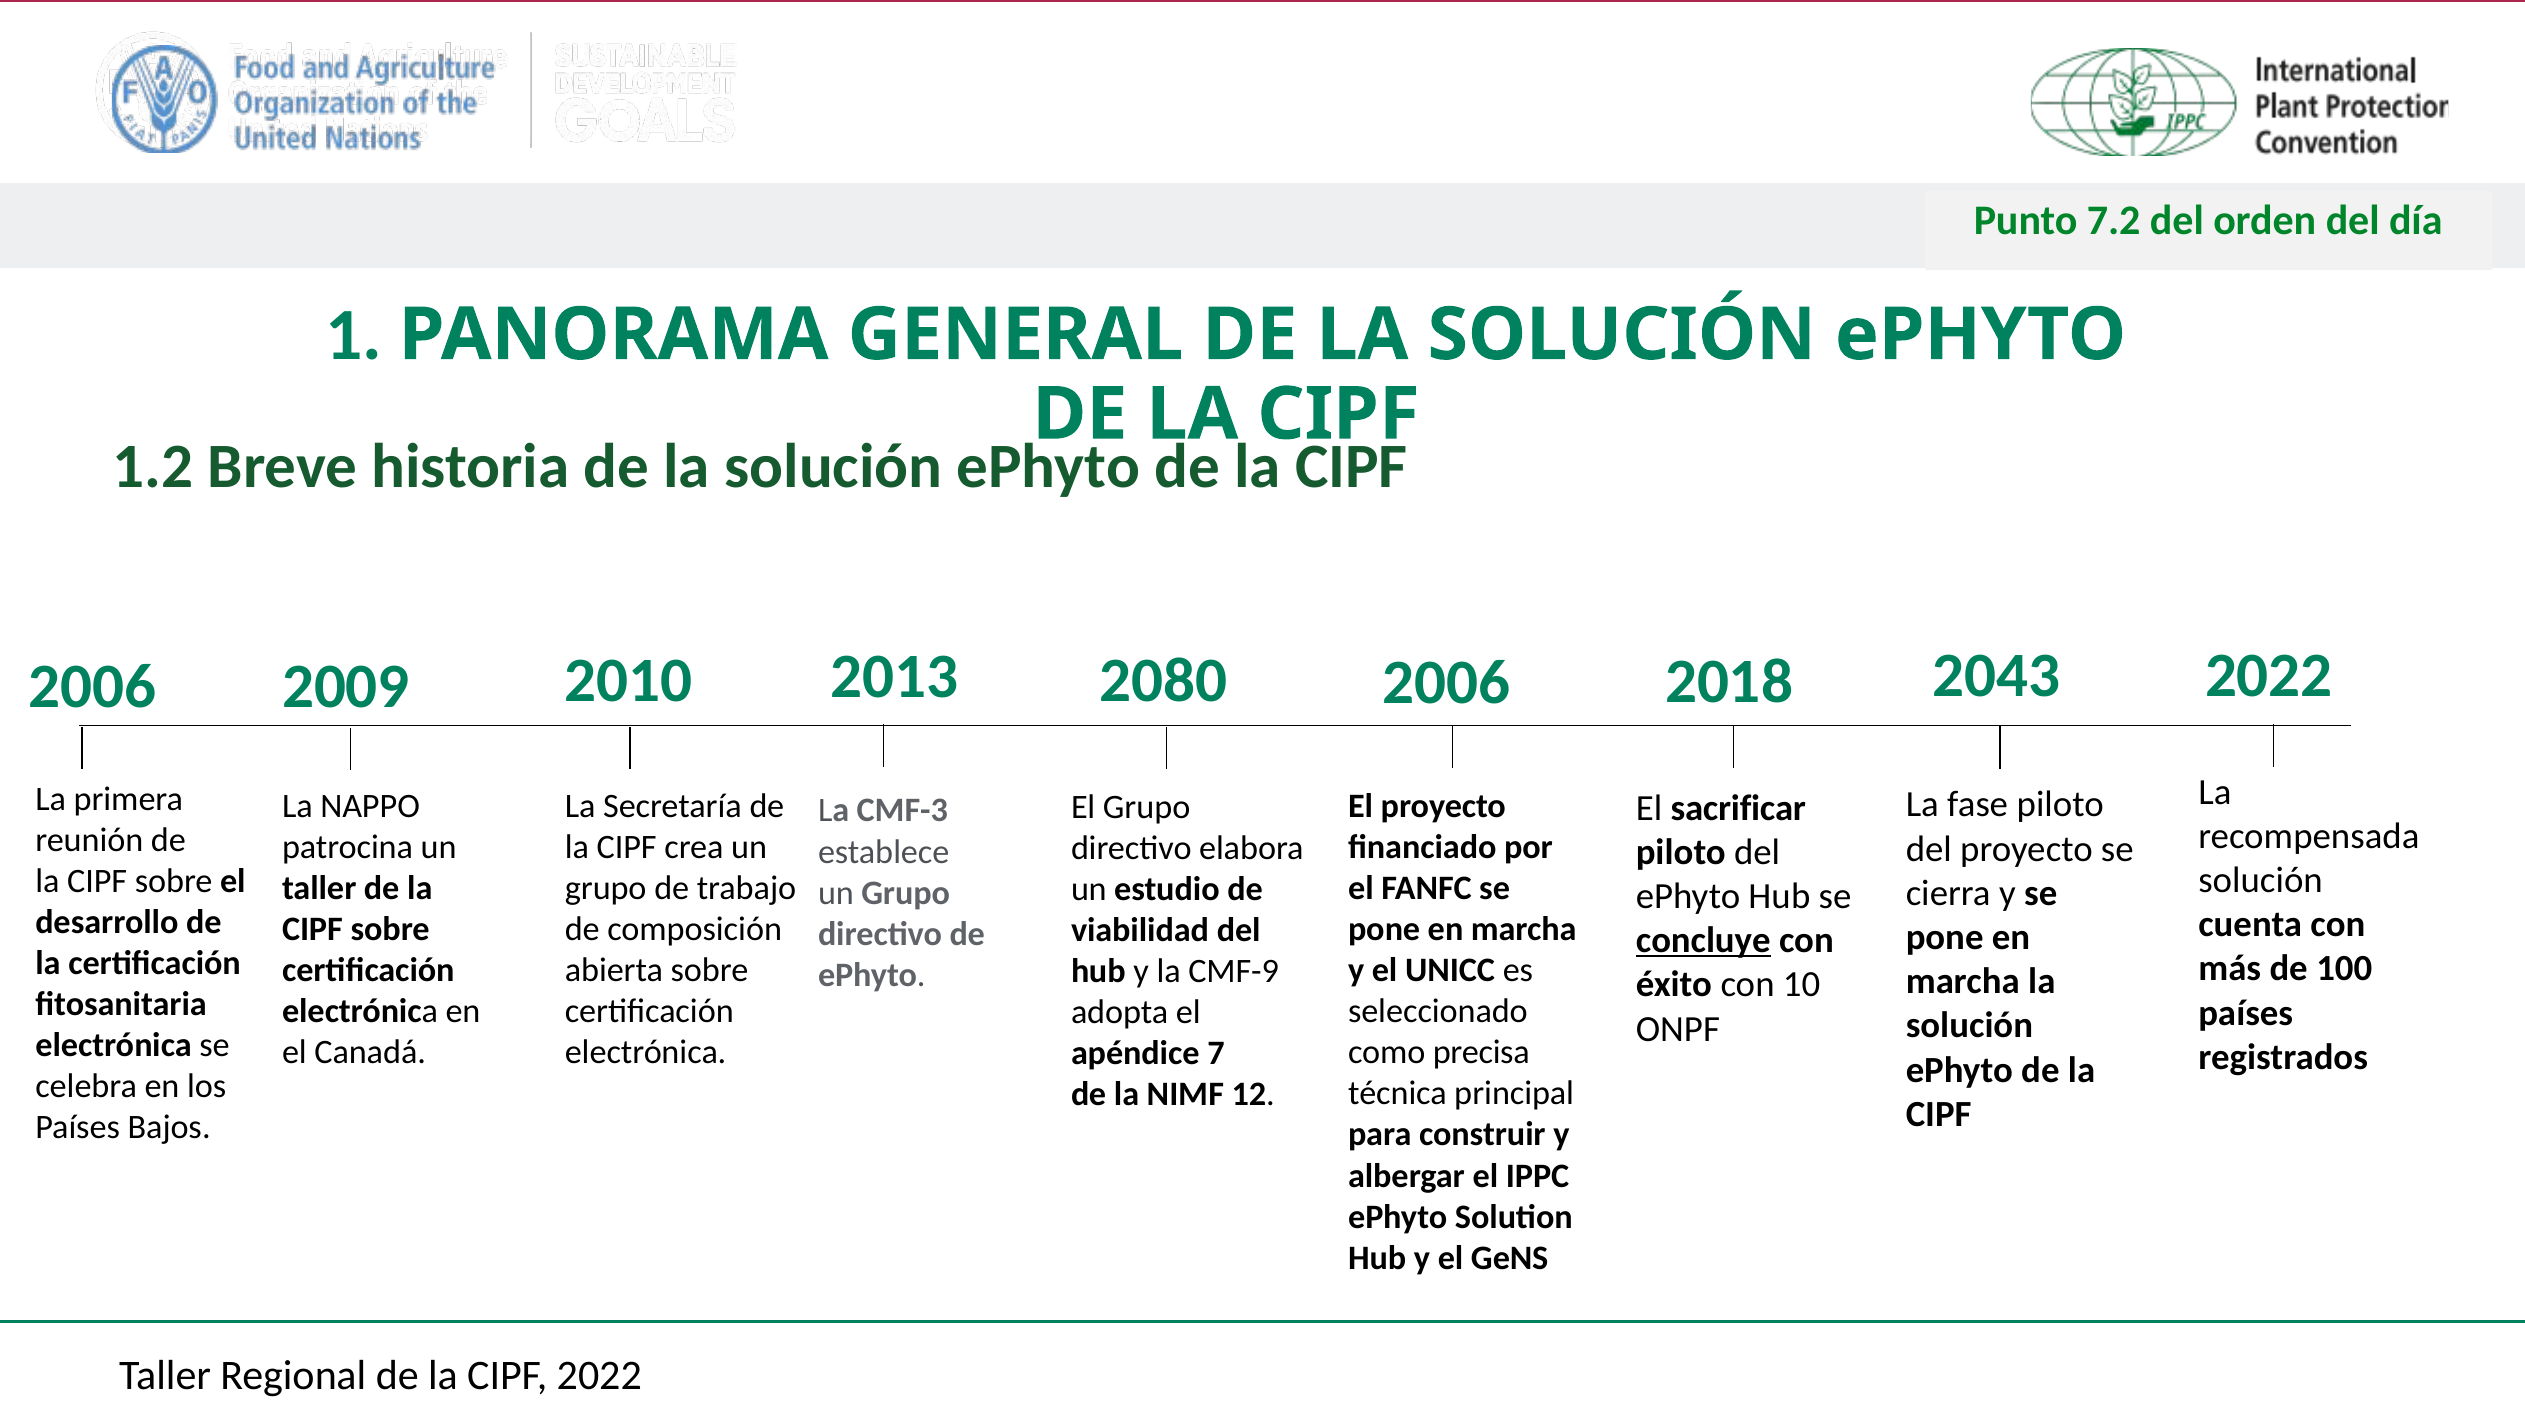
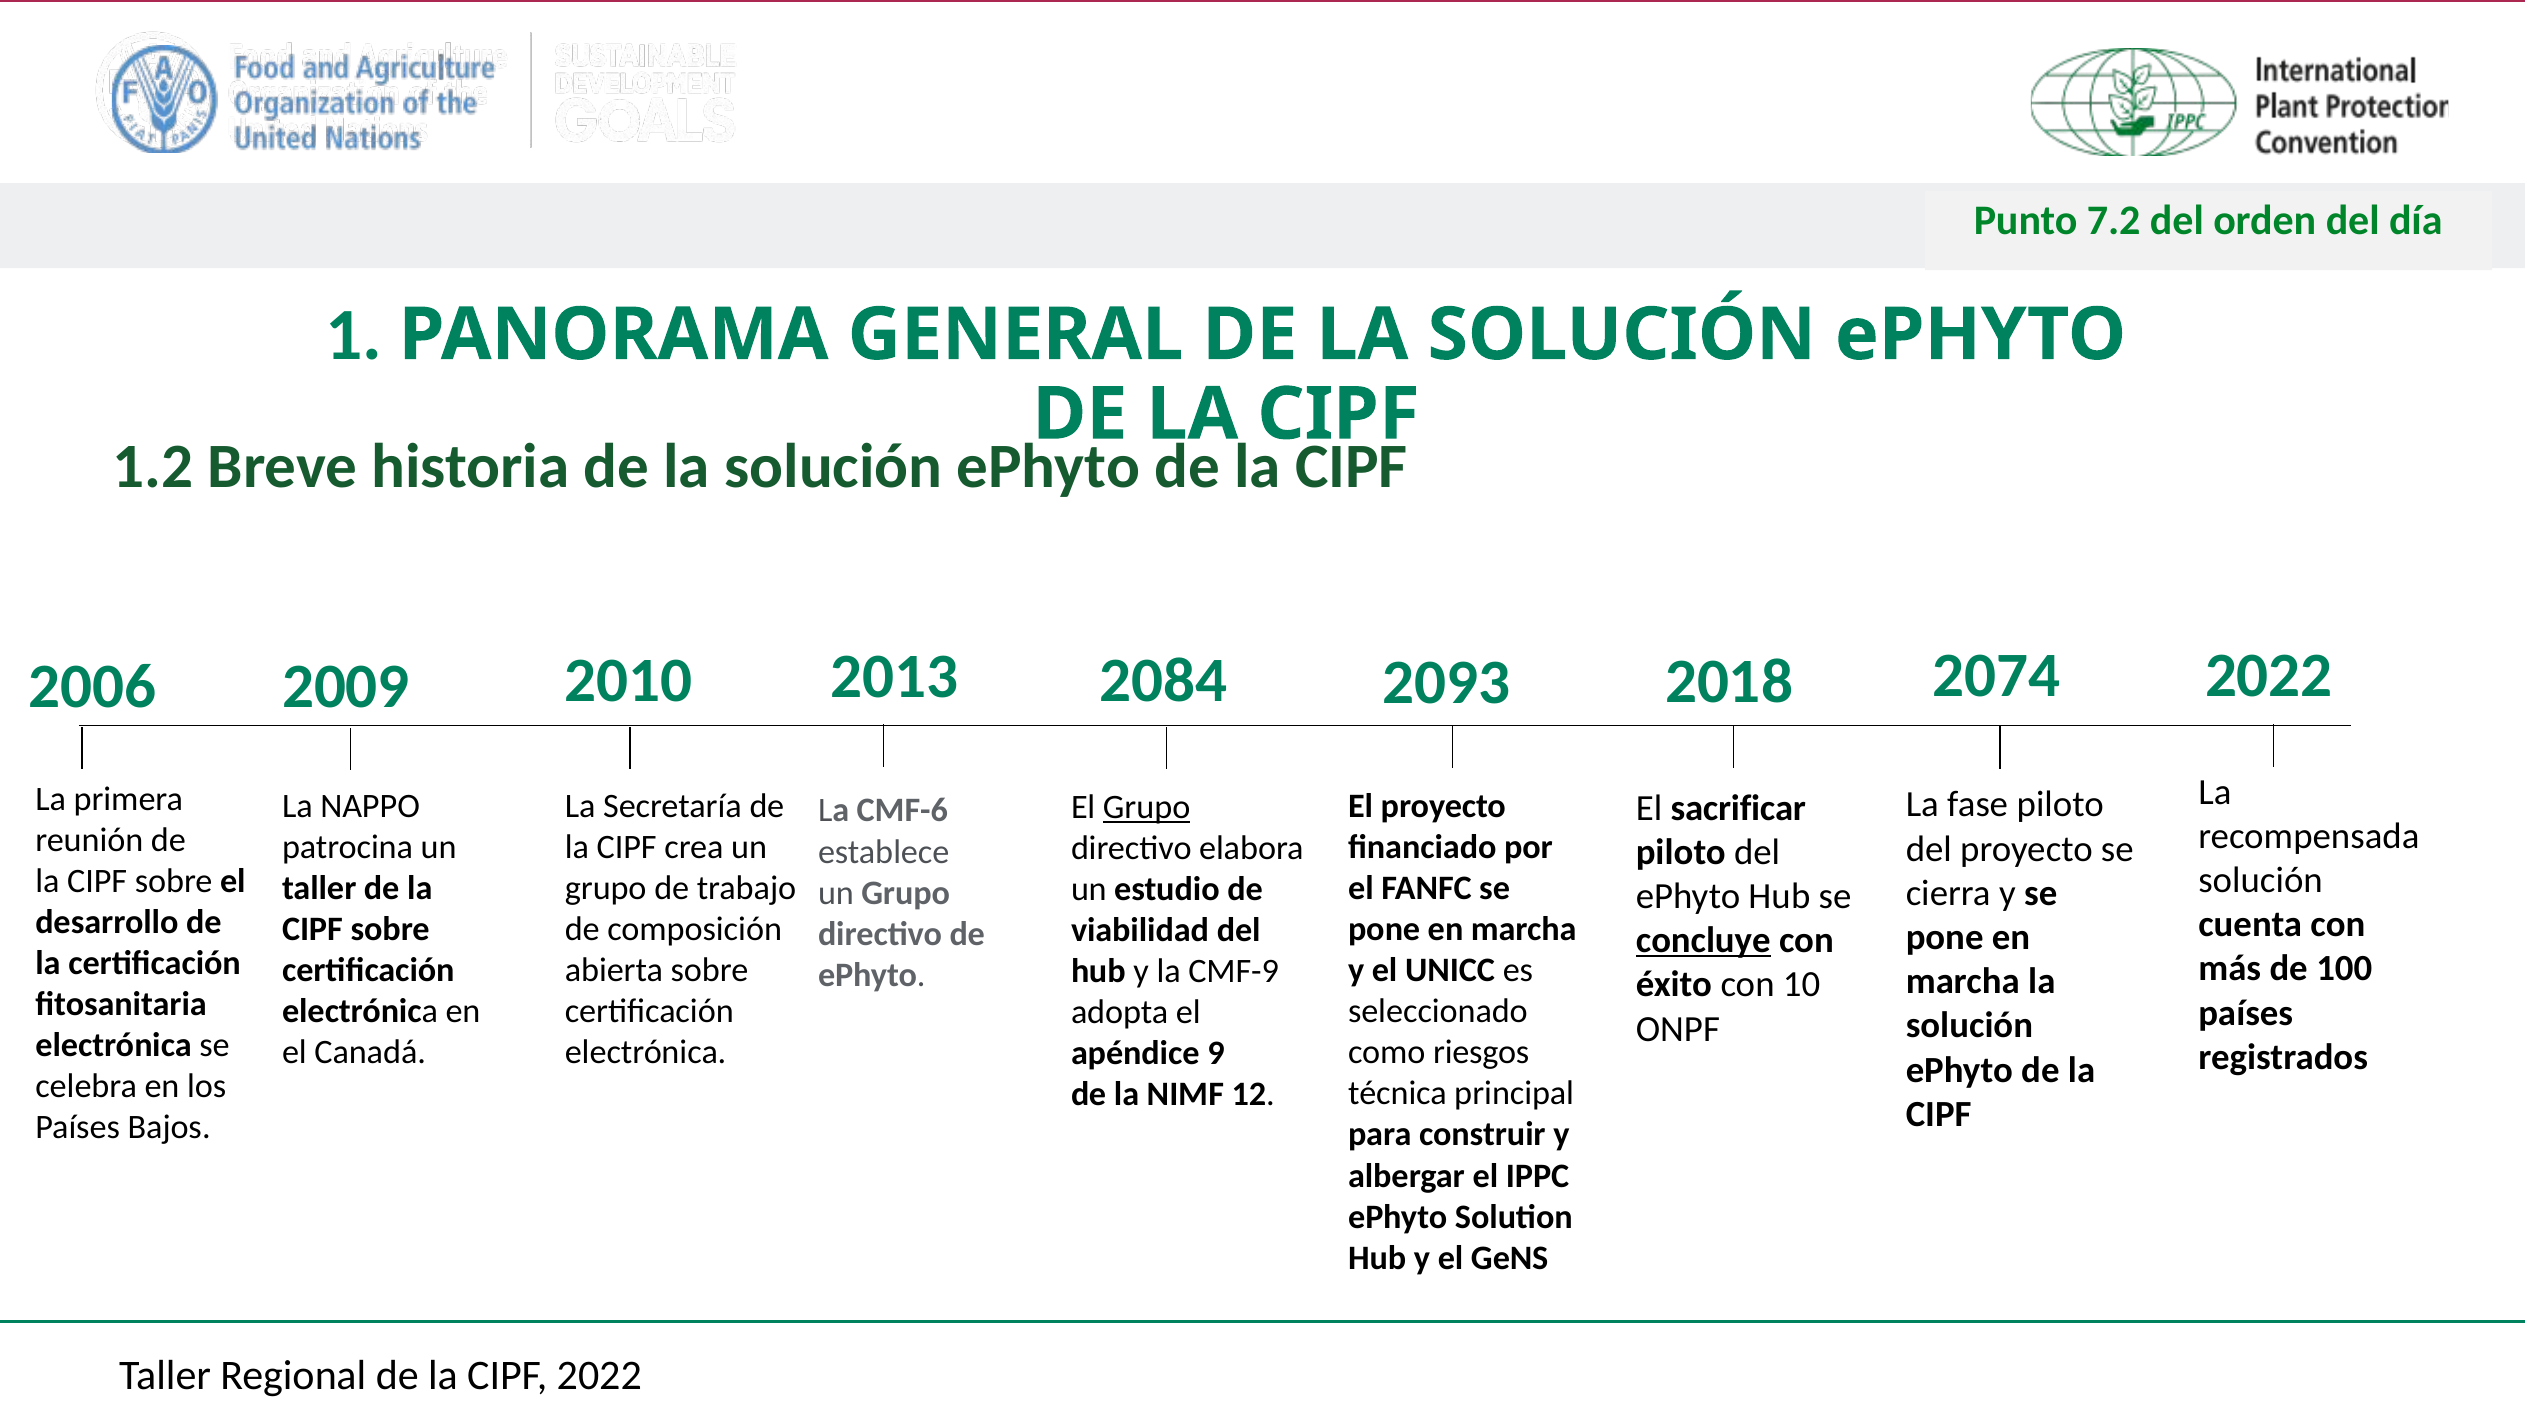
2080: 2080 -> 2084 (1164, 680)
2043: 2043 -> 2074 (1996, 676)
2006: 2006 -> 2093 (1447, 683)
Grupo underline: none -> present (1147, 807)
CMF-3: CMF-3 -> CMF-6 (902, 811)
precisa: precisa -> riesgos (1481, 1053)
7: 7 -> 9 (1216, 1054)
